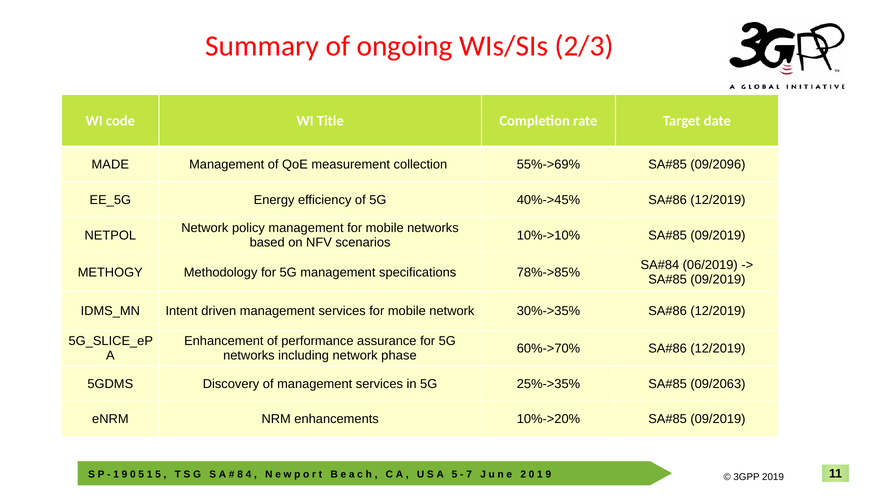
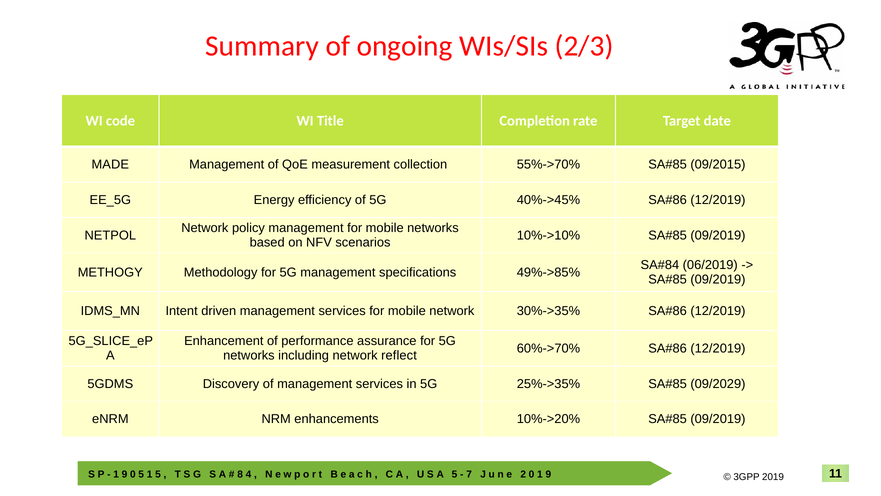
55%->69%: 55%->69% -> 55%->70% (548, 164)
09/2096: 09/2096 -> 09/2015 (718, 164)
78%->85%: 78%->85% -> 49%->85% (548, 272)
phase: phase -> reflect (399, 355)
09/2063: 09/2063 -> 09/2029 (718, 383)
